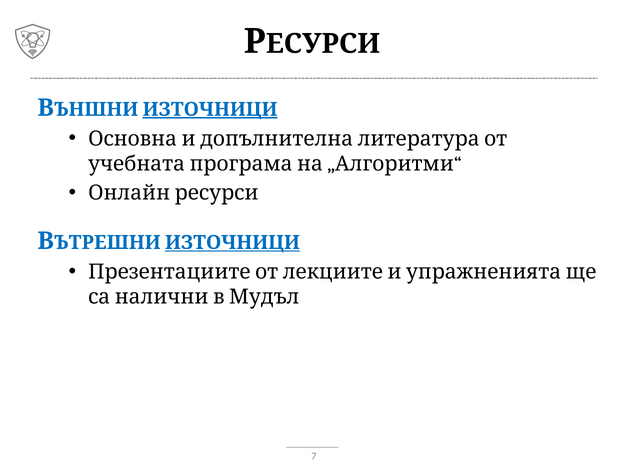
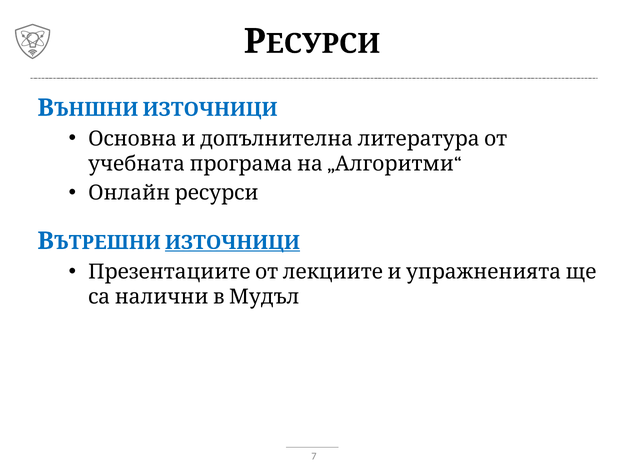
ИЗТОЧНИЦИ underline: present -> none (210, 109)
